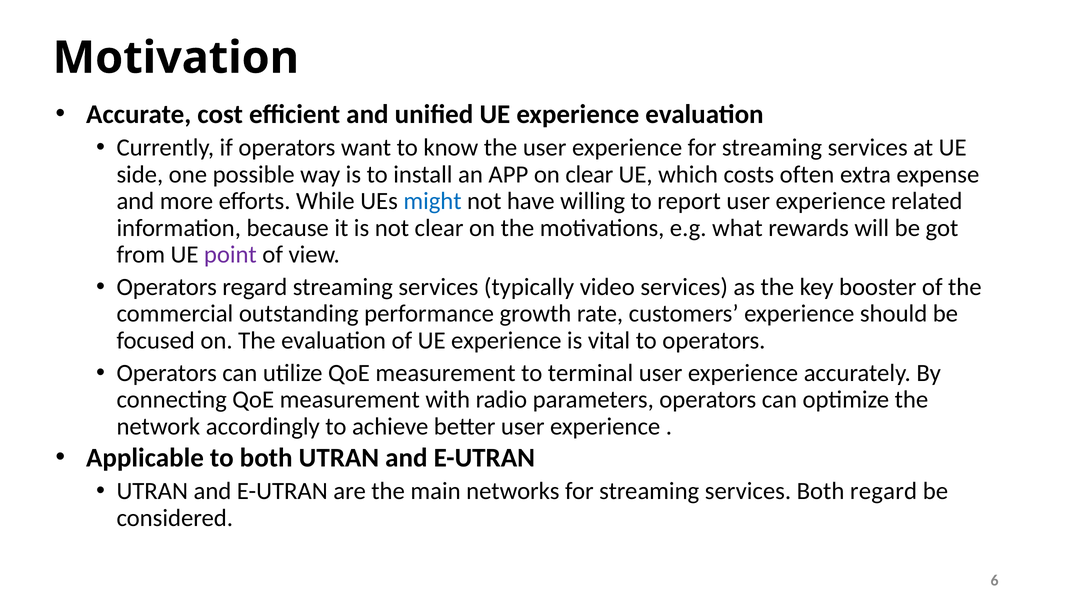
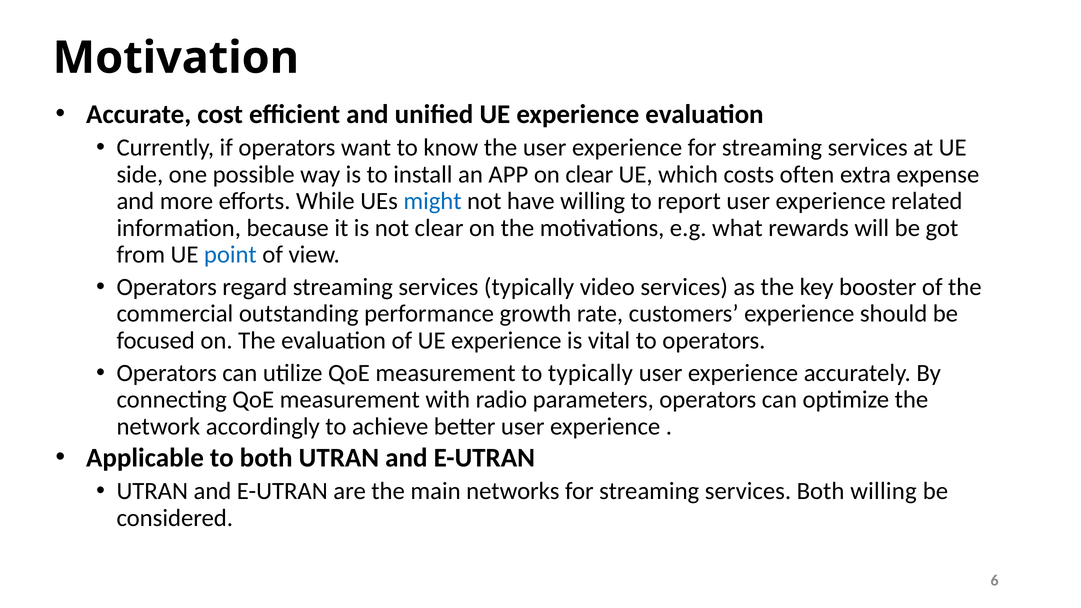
point colour: purple -> blue (230, 255)
to terminal: terminal -> typically (590, 373)
Both regard: regard -> willing (884, 491)
